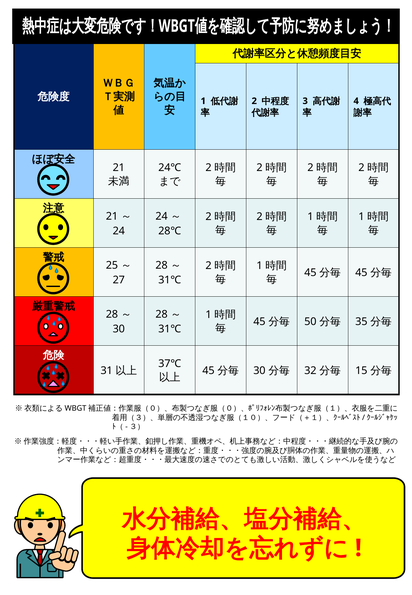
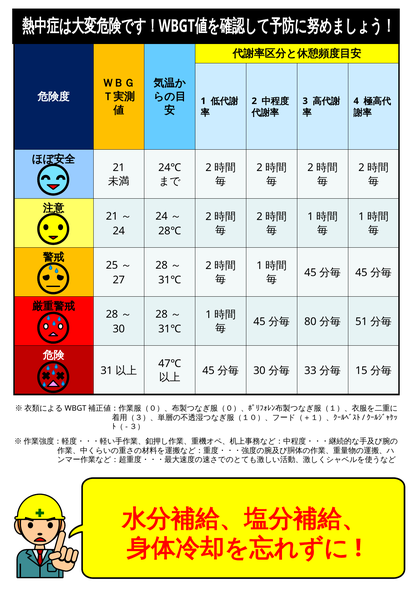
50: 50 -> 80 (310, 322)
35: 35 -> 51 (361, 322)
37℃: 37℃ -> 47℃ (170, 364)
32: 32 -> 33 (310, 371)
